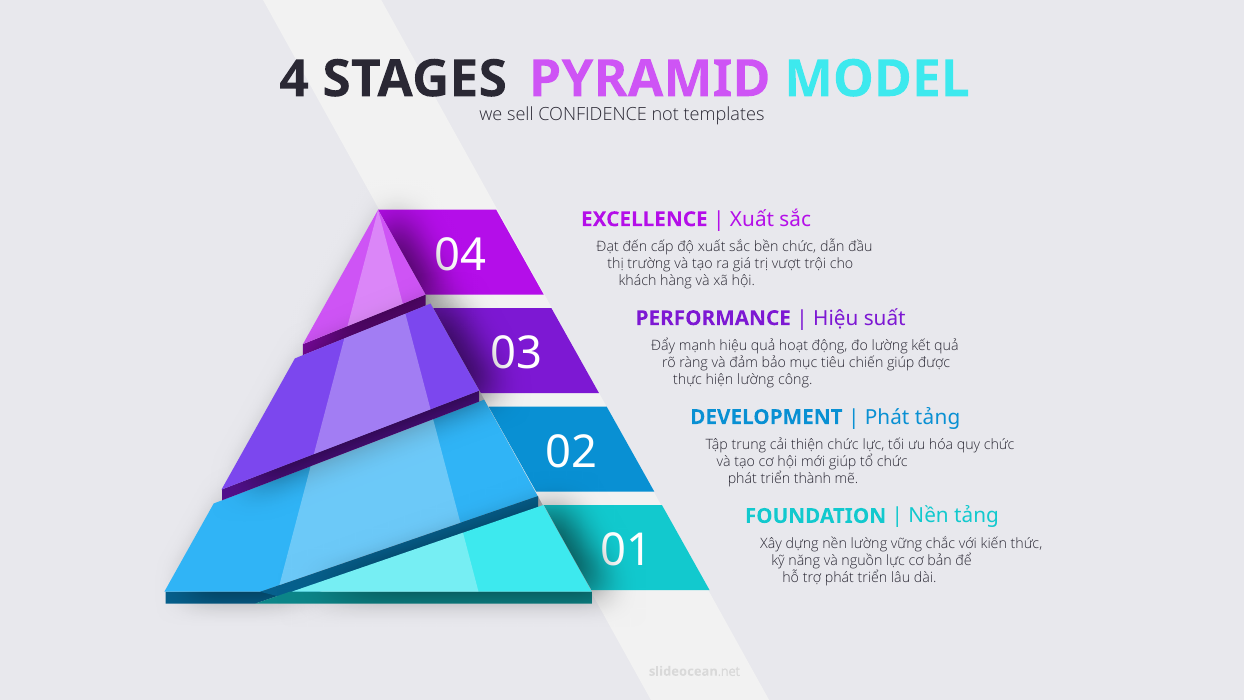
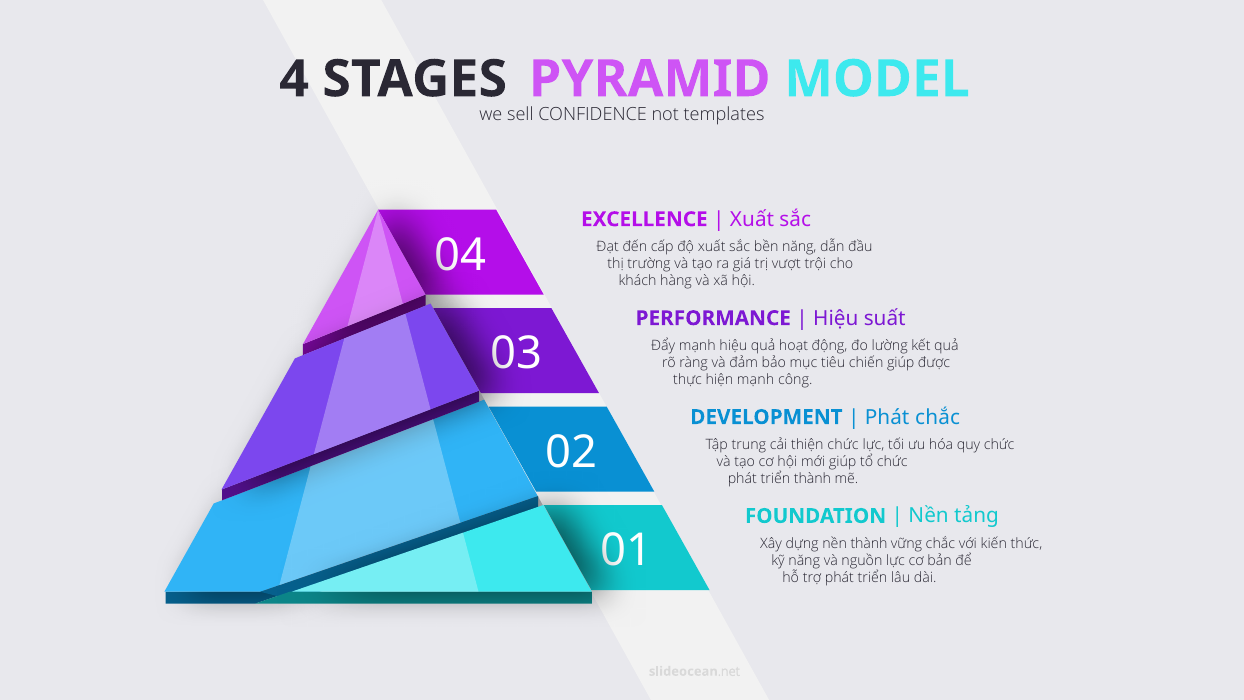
bền chức: chức -> năng (799, 247)
hiện lường: lường -> mạnh (756, 380)
Phát tảng: tảng -> chắc (938, 417)
nền lường: lường -> thành (869, 543)
